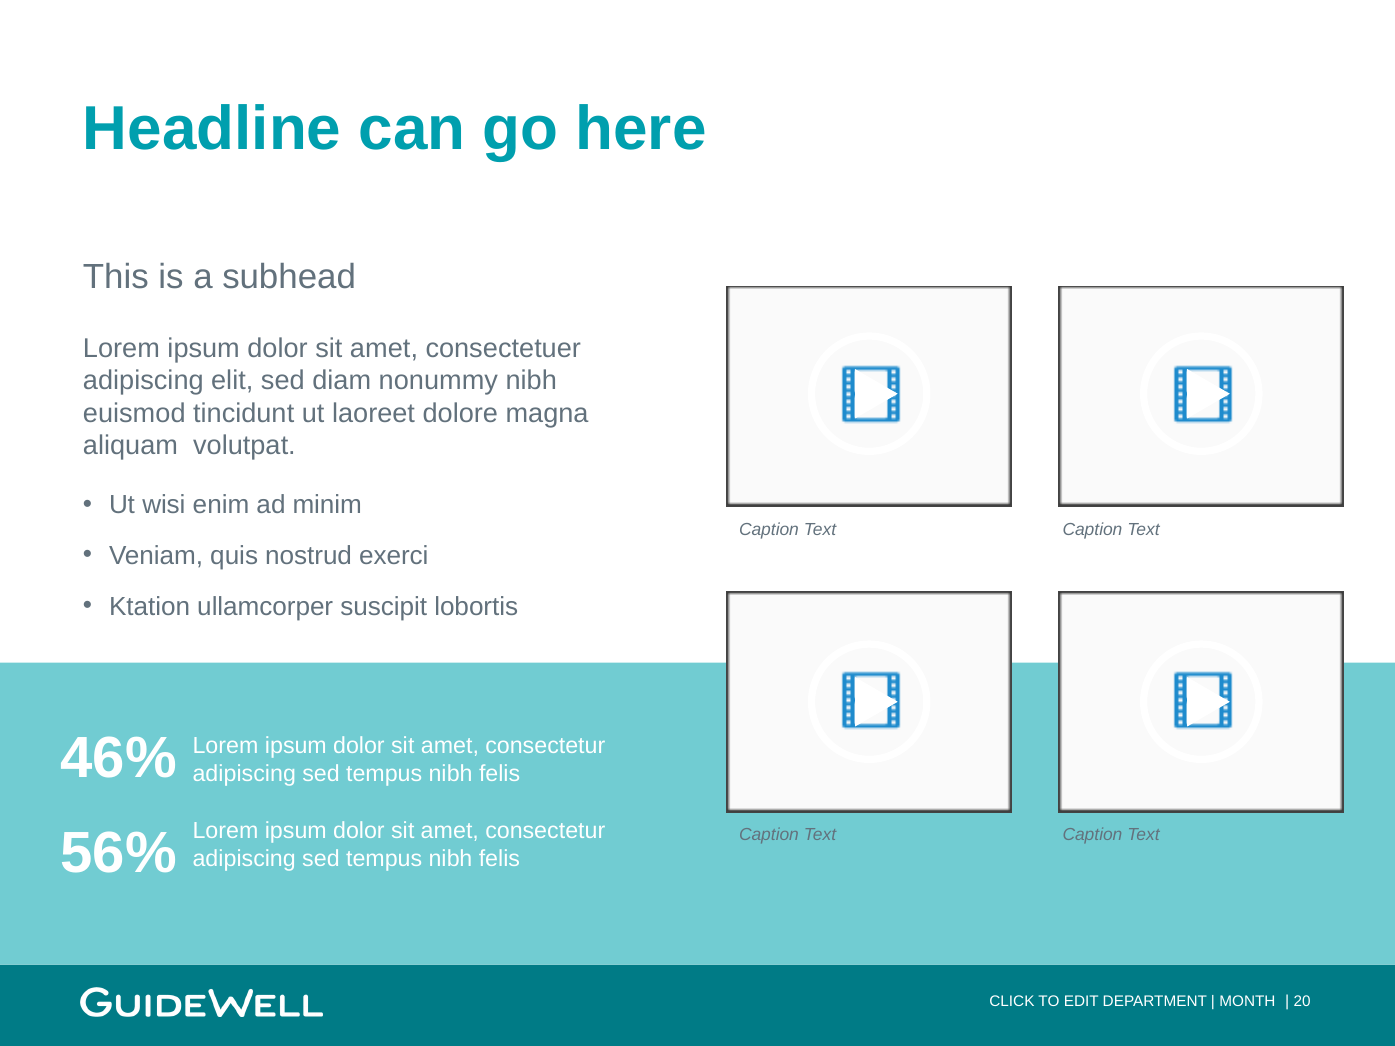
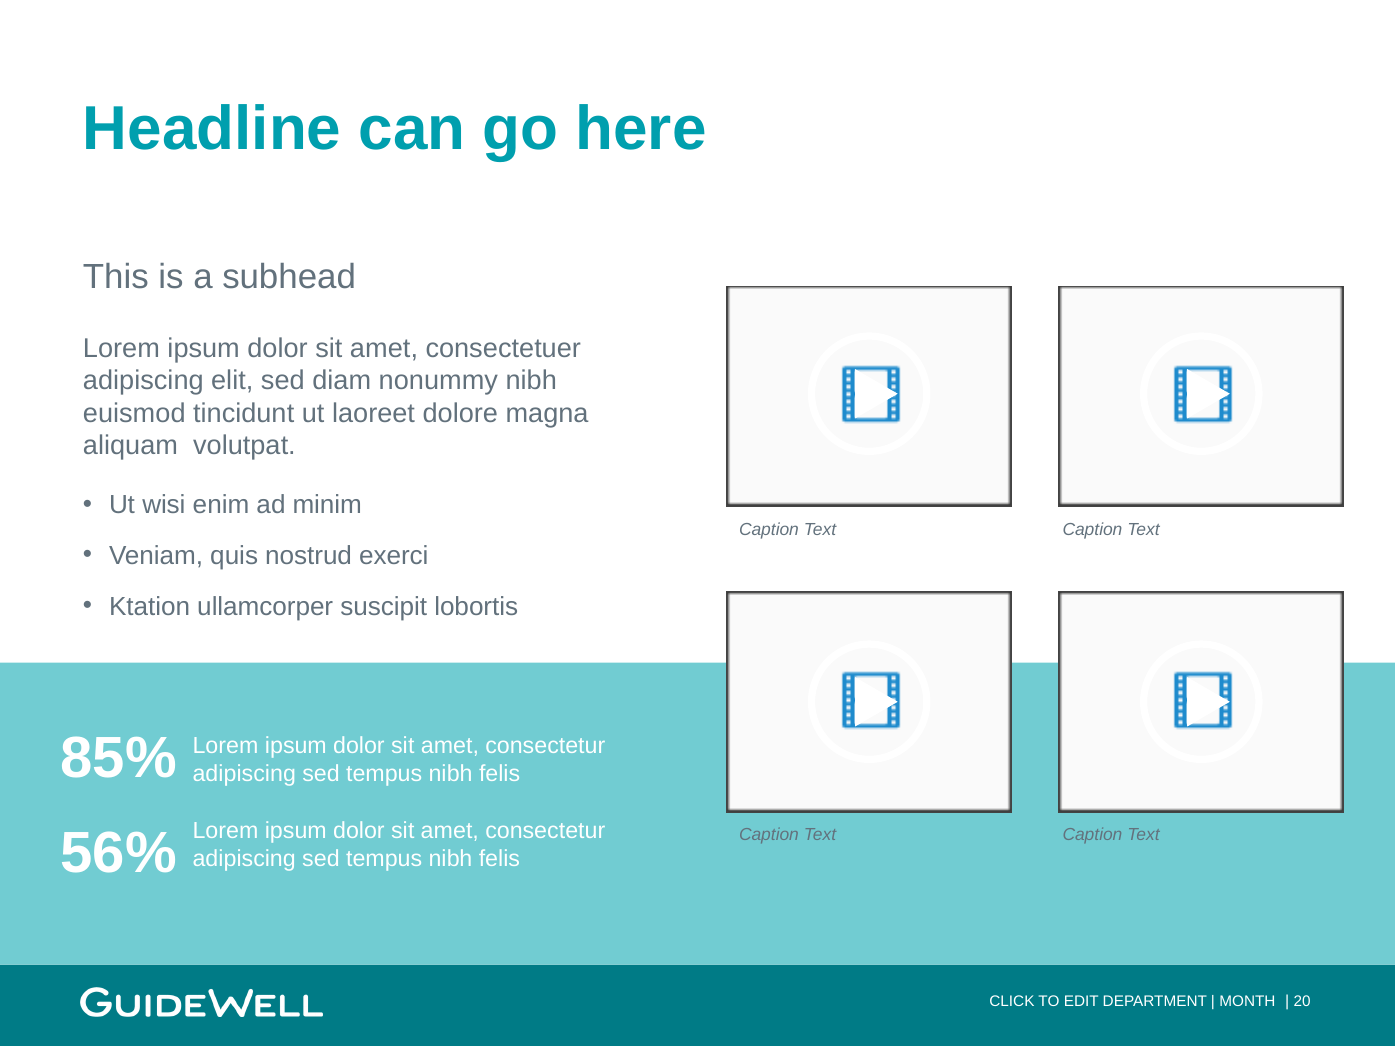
46%: 46% -> 85% (119, 758)
